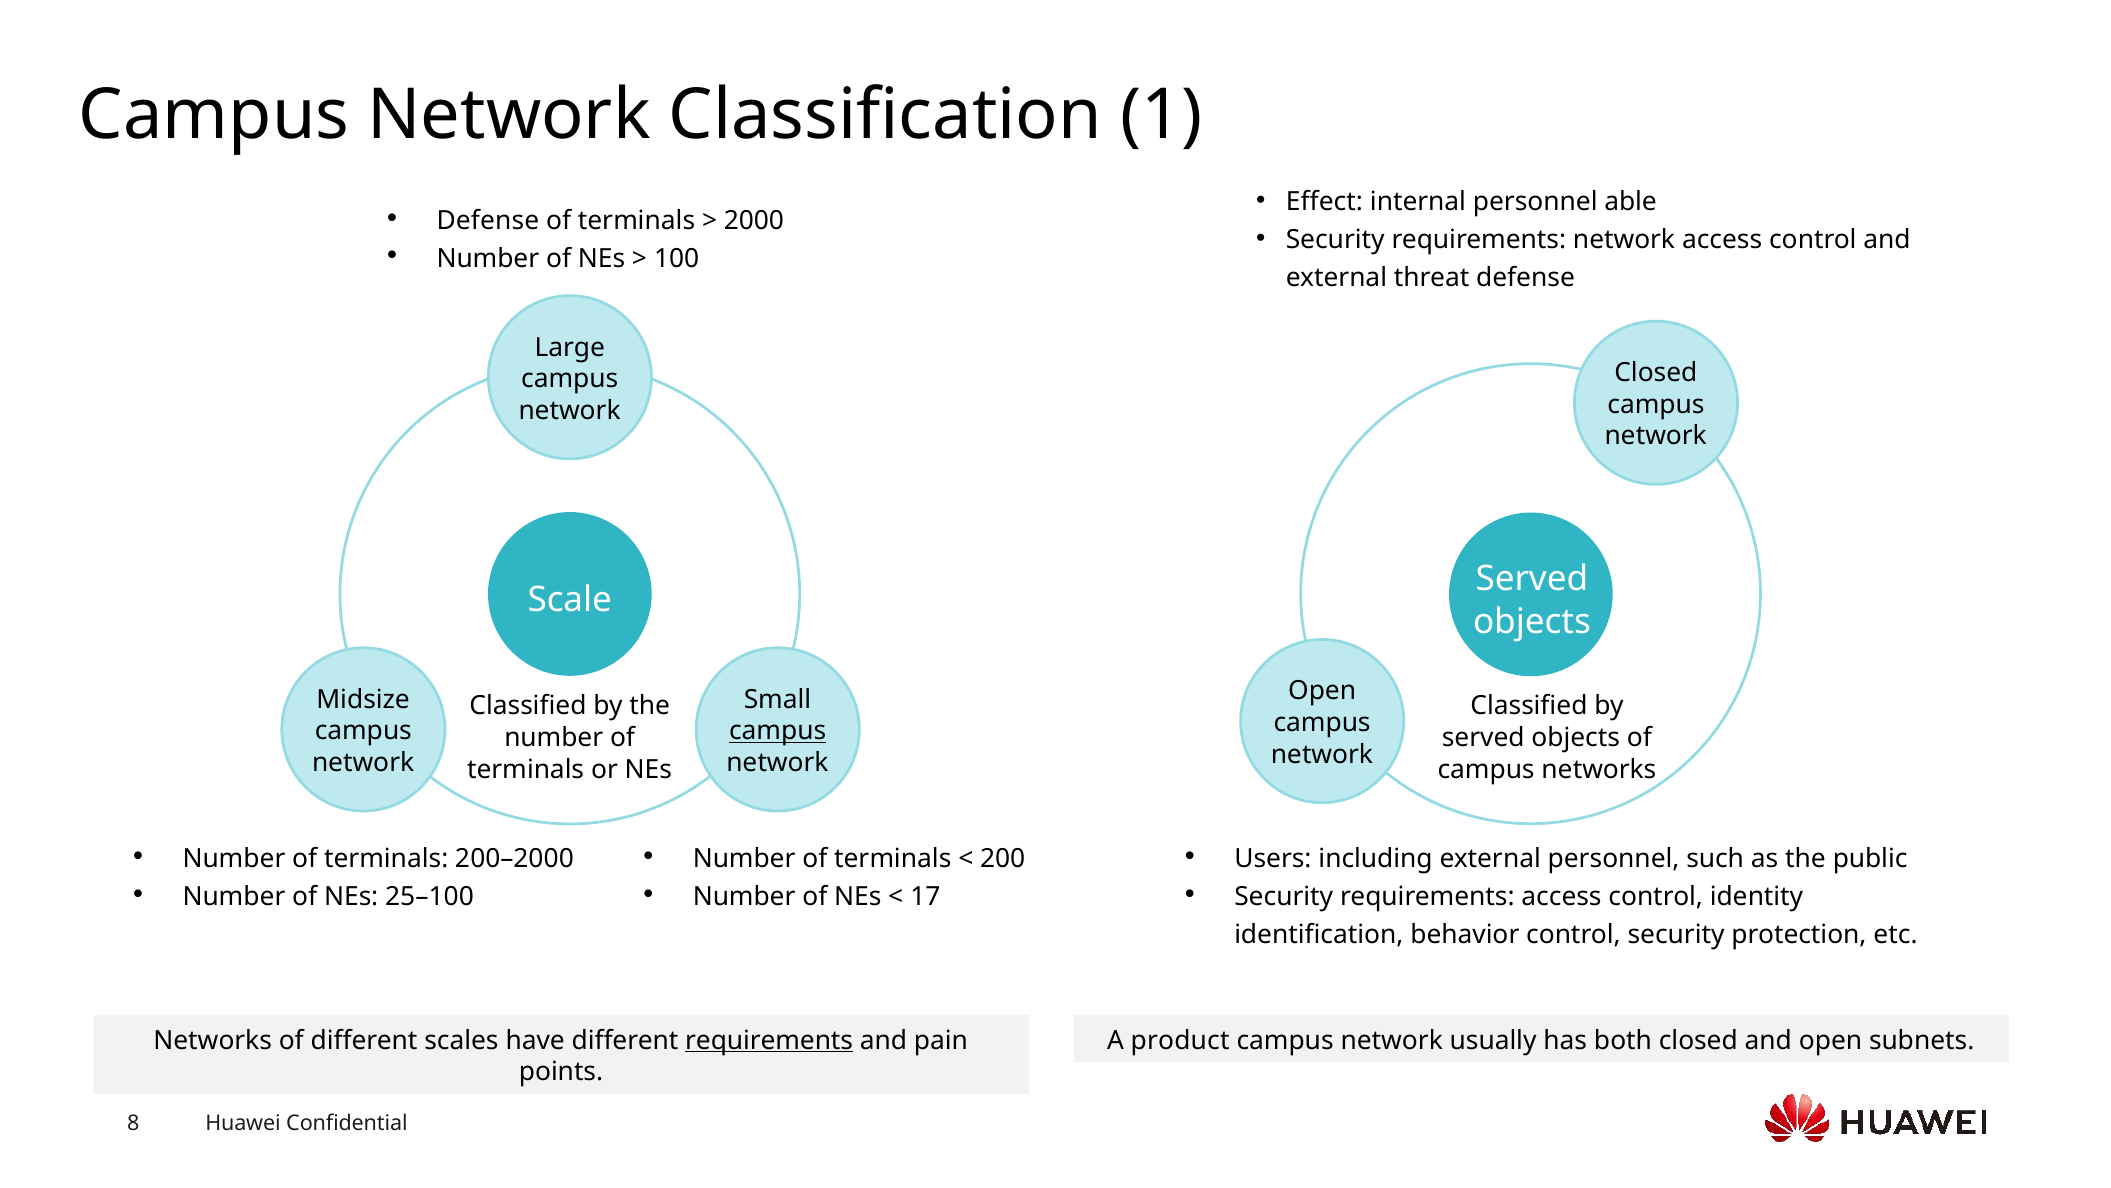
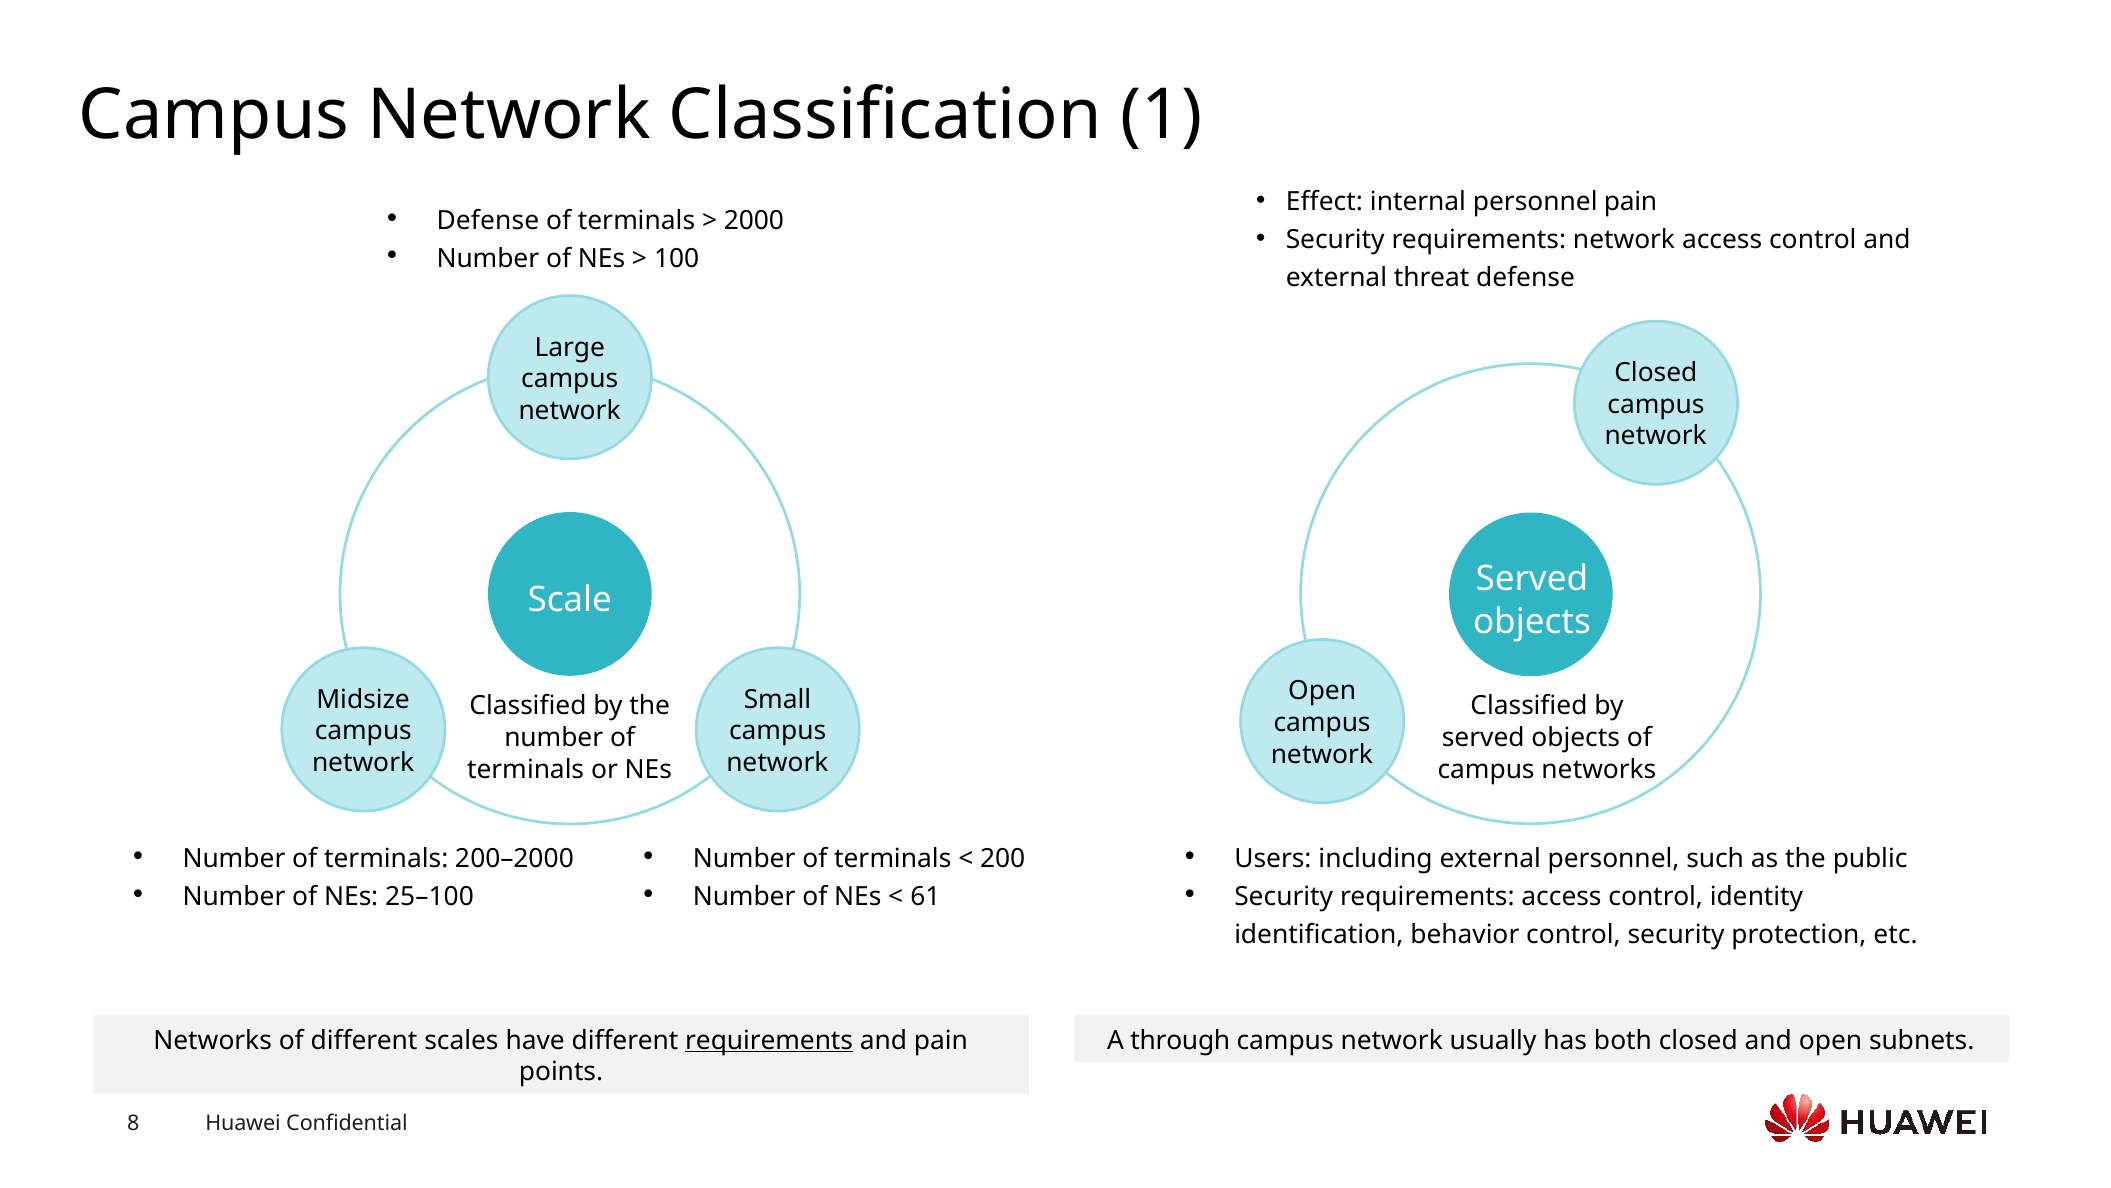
personnel able: able -> pain (1631, 201)
campus underline: present -> none (778, 731)
17: 17 -> 61 (925, 896)
product: product -> through (1180, 1040)
